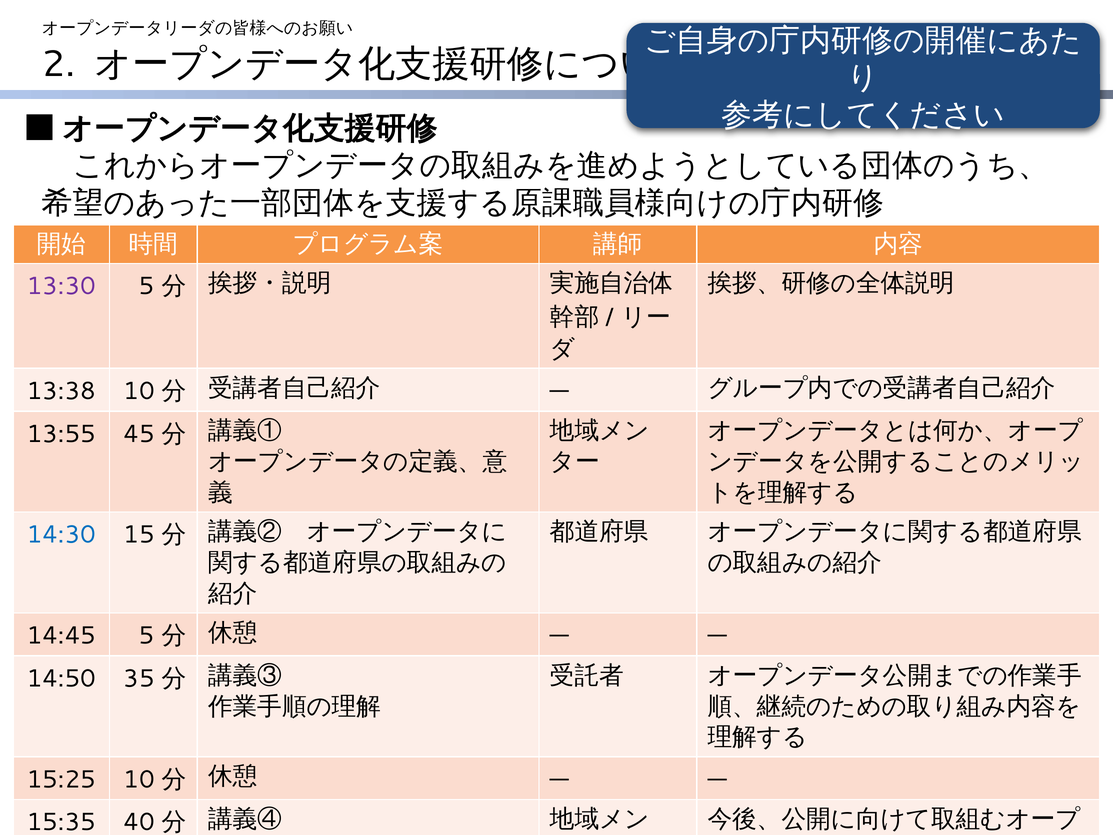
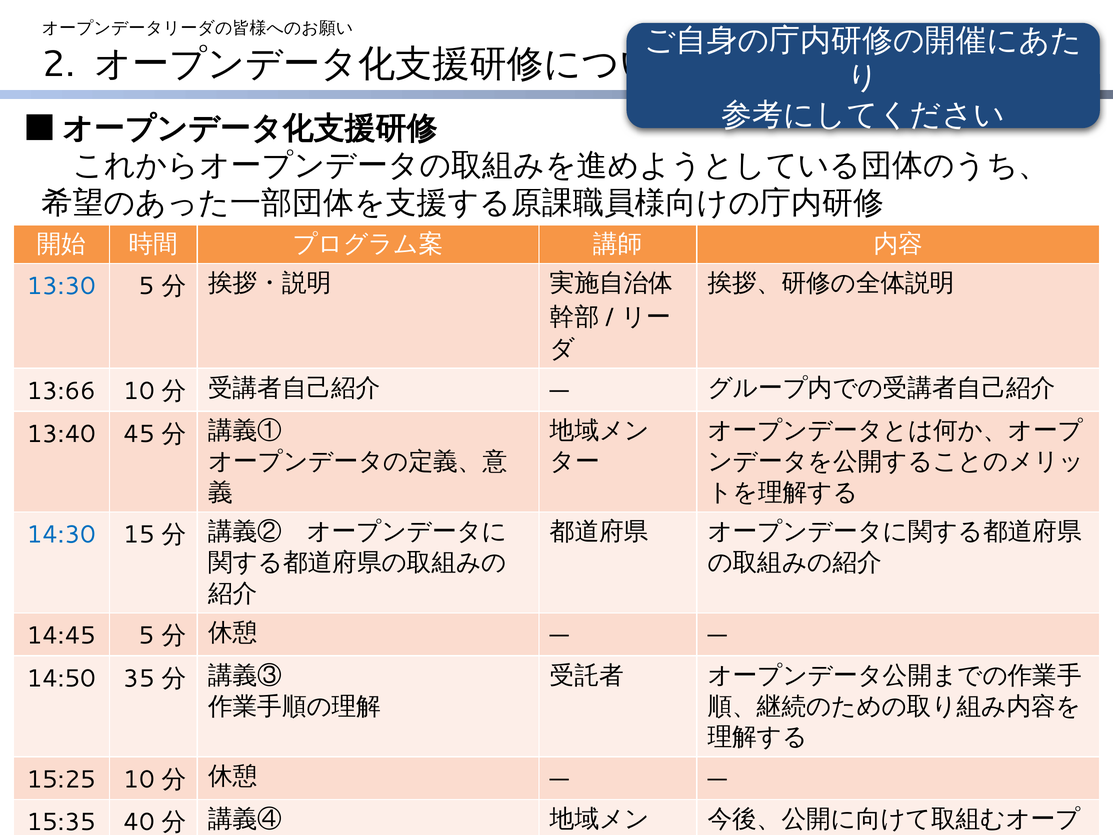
13:30 colour: purple -> blue (61, 286)
13:38: 13:38 -> 13:66 (61, 391)
13:55: 13:55 -> 13:40 (61, 434)
